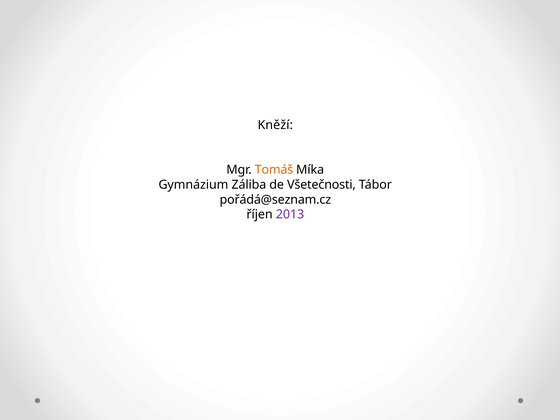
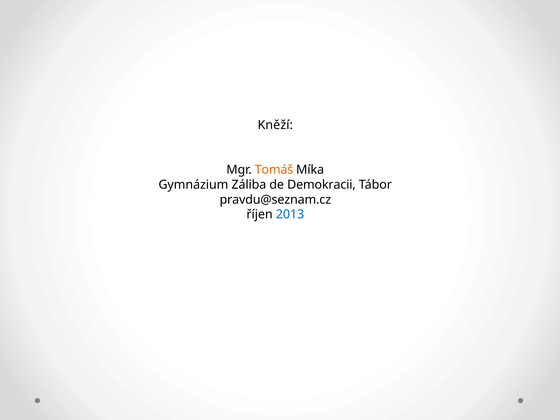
Všetečnosti: Všetečnosti -> Demokracii (321, 185)
pořádá@seznam.cz: pořádá@seznam.cz -> pravdu@seznam.cz (275, 200)
2013 colour: purple -> blue (290, 214)
